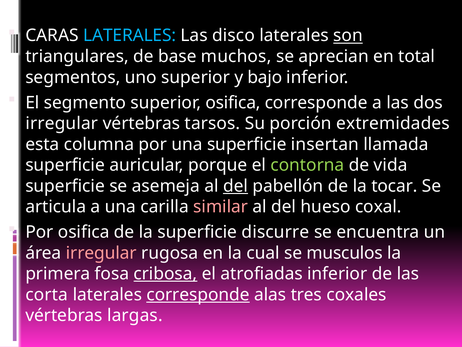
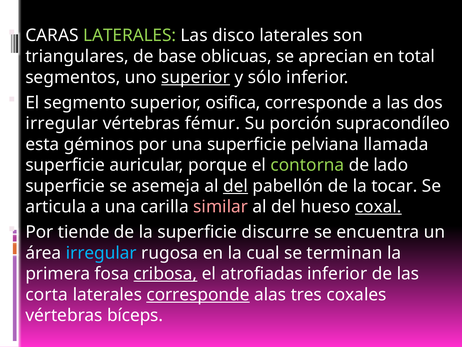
LATERALES colour: light blue -> light green (130, 36)
son underline: present -> none (348, 36)
muchos: muchos -> oblicuas (236, 56)
superior underline: none -> present (196, 77)
bajo: bajo -> sólo (265, 77)
tarsos: tarsos -> fémur (212, 123)
extremidades: extremidades -> supracondíleo (393, 123)
columna: columna -> géminos (99, 144)
insertan: insertan -> pelviana (325, 144)
vida: vida -> lado (391, 165)
coxal underline: none -> present (378, 207)
Por osifica: osifica -> tiende (84, 232)
irregular colour: pink -> light blue (101, 253)
musculos: musculos -> terminan (345, 253)
largas: largas -> bíceps (135, 315)
